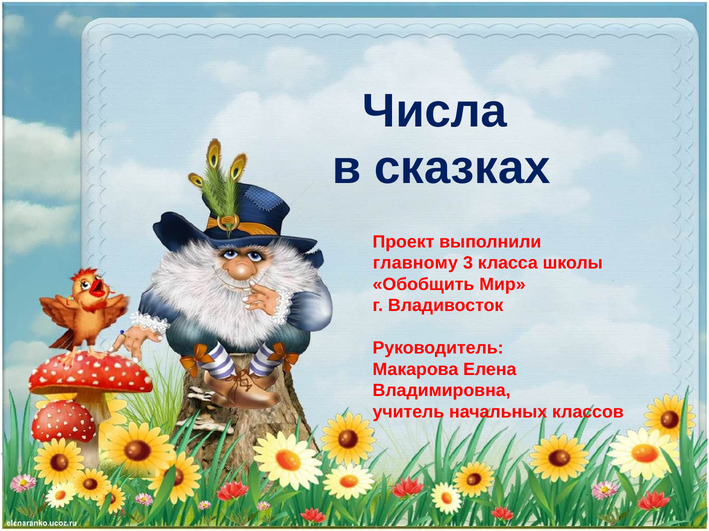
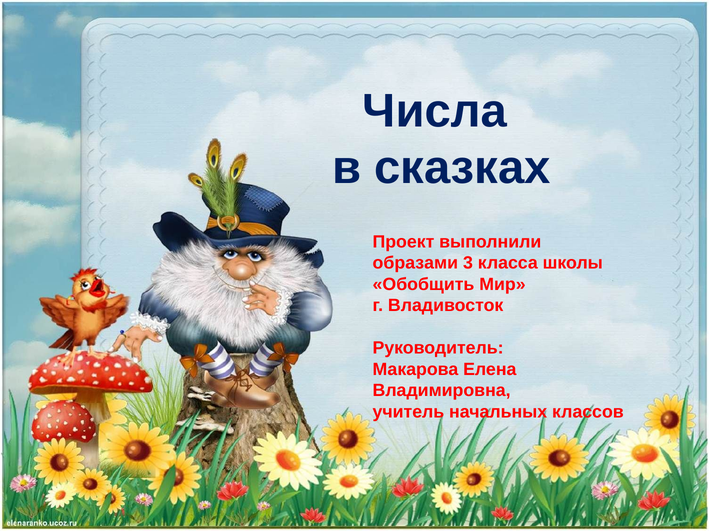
главному: главному -> образами (415, 263)
